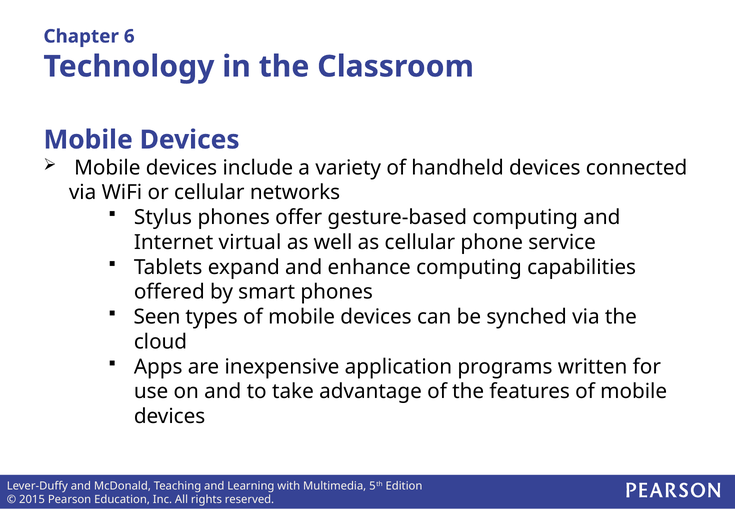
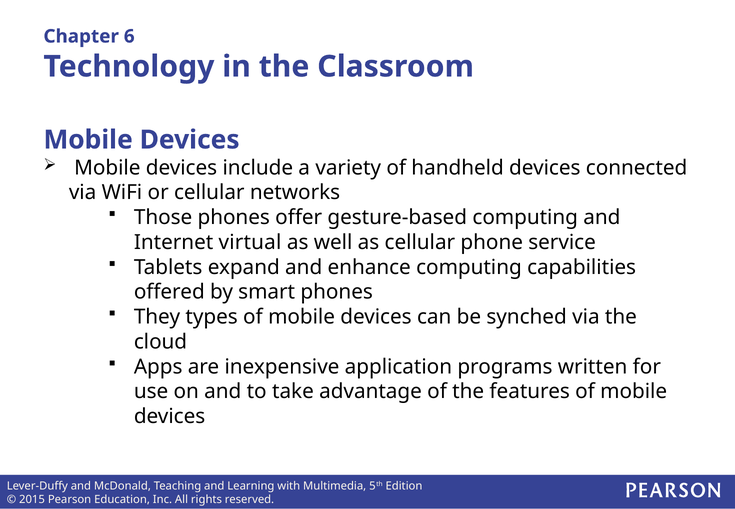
Stylus: Stylus -> Those (163, 217)
Seen: Seen -> They (157, 317)
